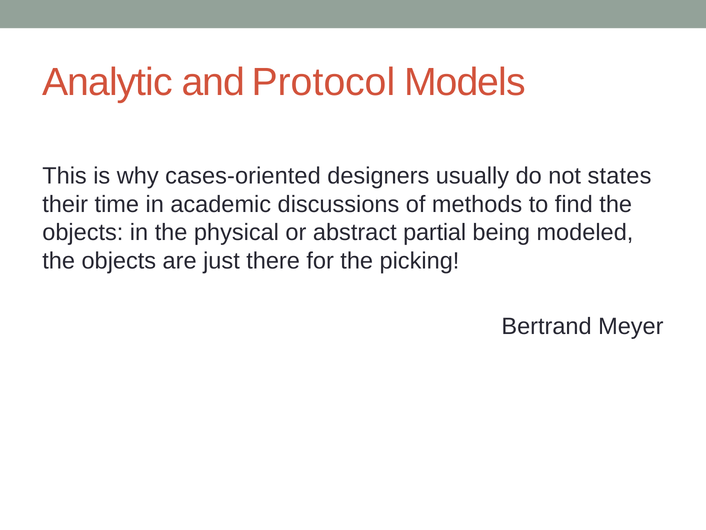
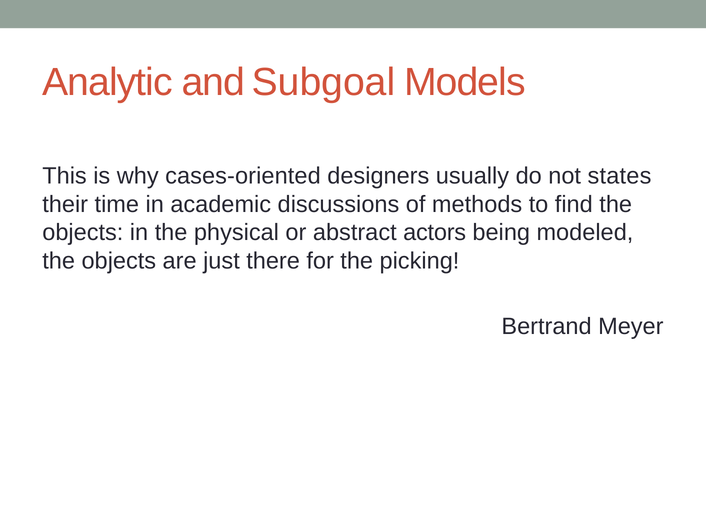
Protocol: Protocol -> Subgoal (324, 82)
partial: partial -> actors (435, 232)
